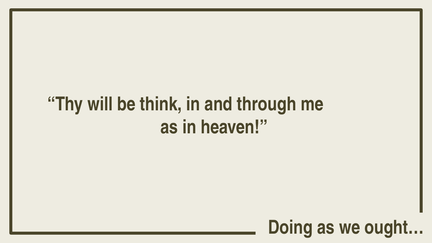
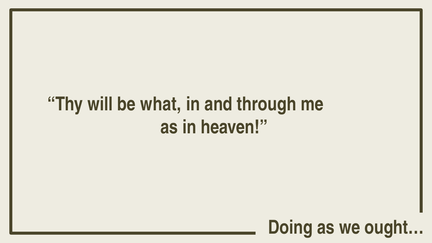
think: think -> what (161, 104)
